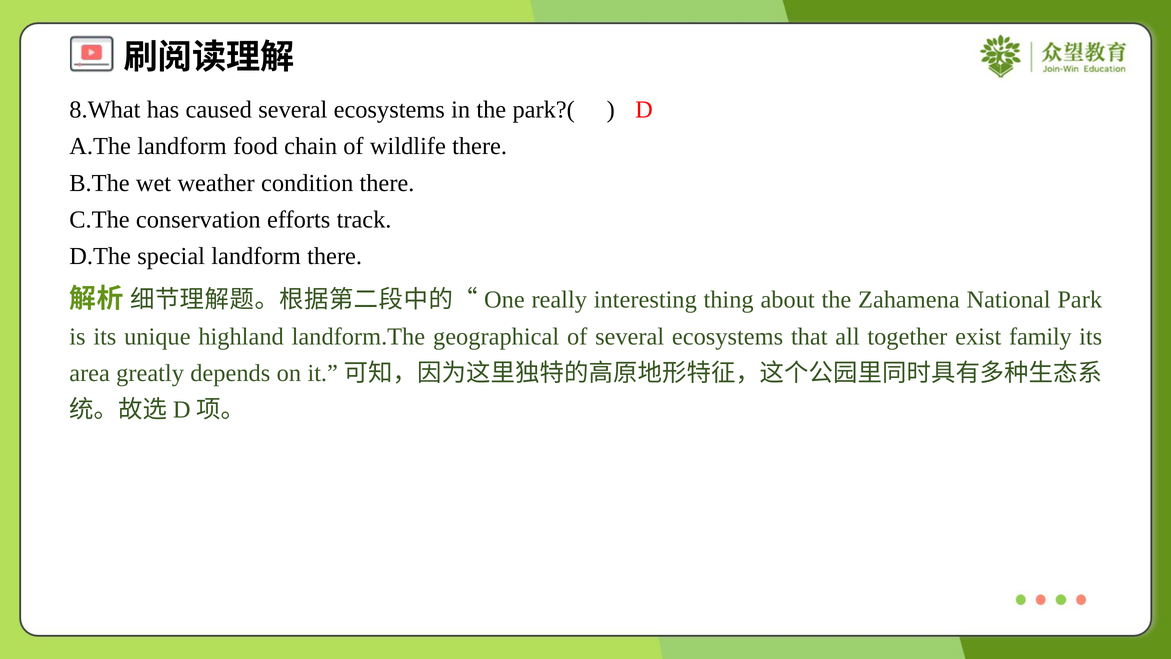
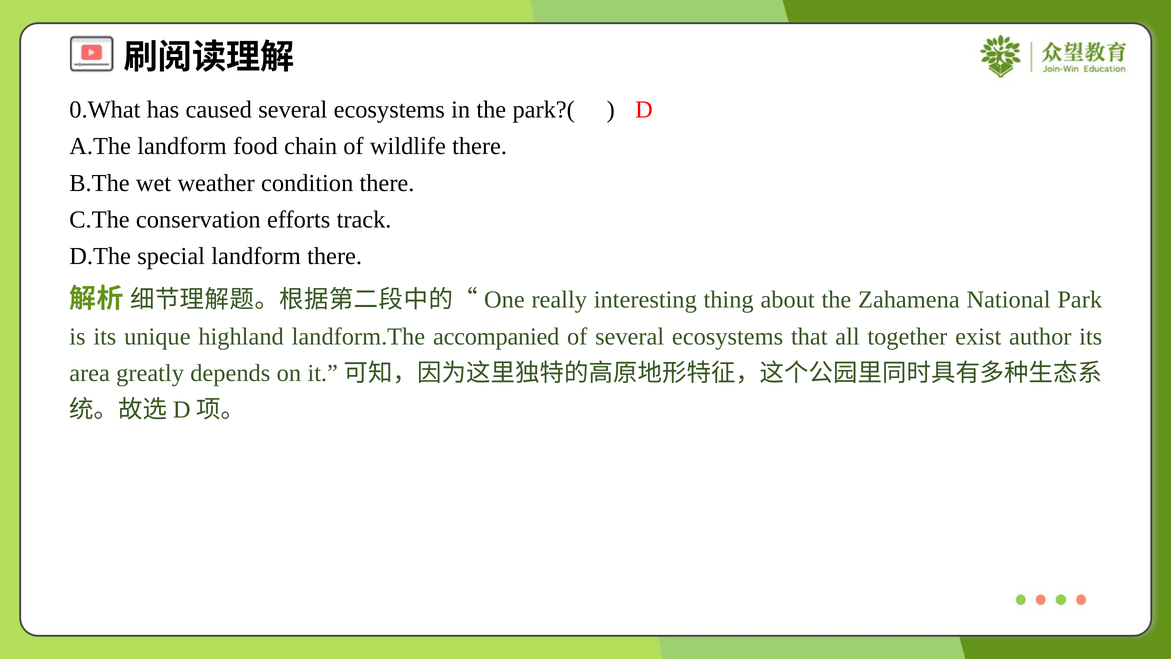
8.What: 8.What -> 0.What (105, 110)
geographical: geographical -> accompanied (496, 337)
family: family -> author (1040, 337)
